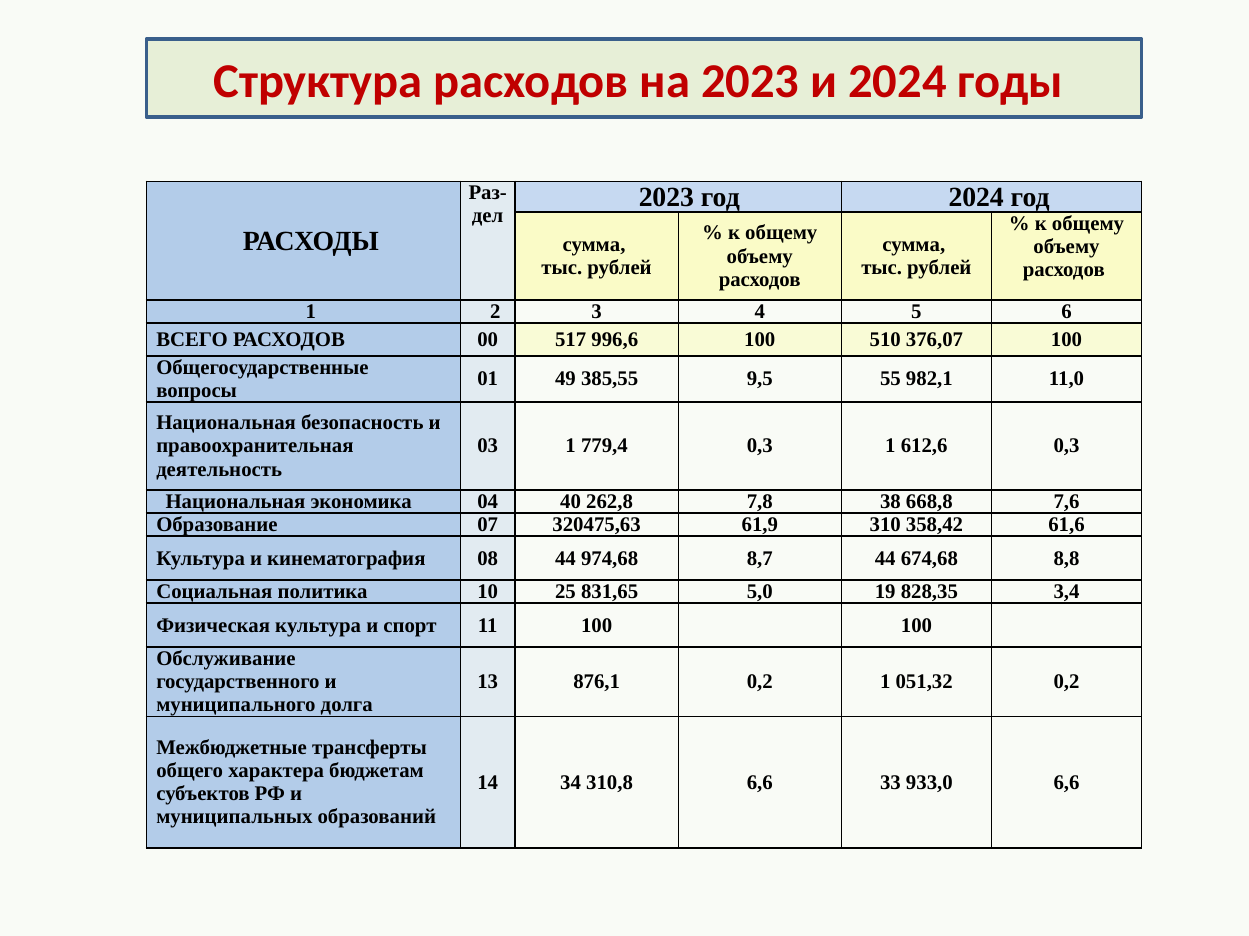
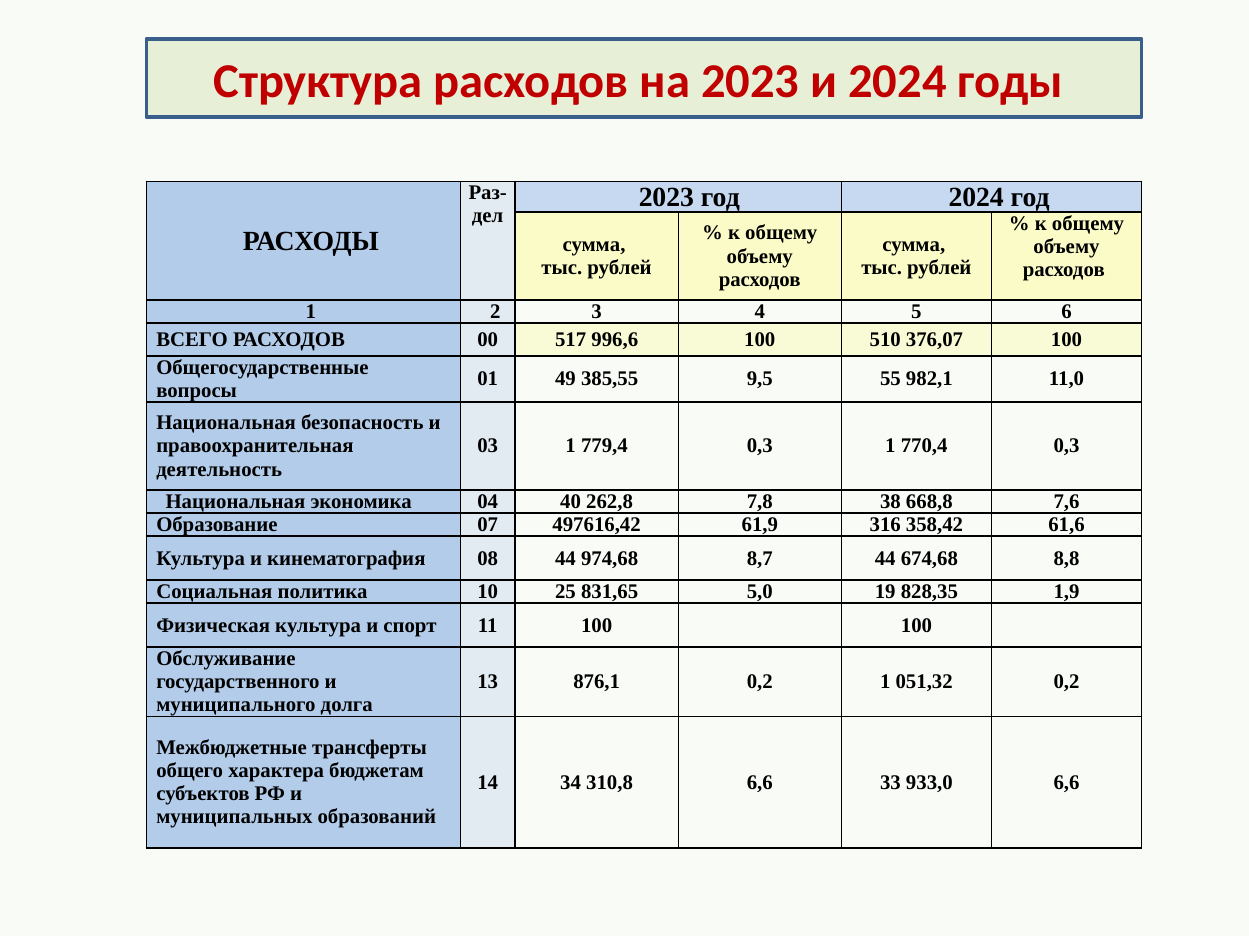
612,6: 612,6 -> 770,4 (924, 446)
320475,63: 320475,63 -> 497616,42 (597, 525)
310: 310 -> 316 (885, 525)
3,4: 3,4 -> 1,9 (1067, 592)
